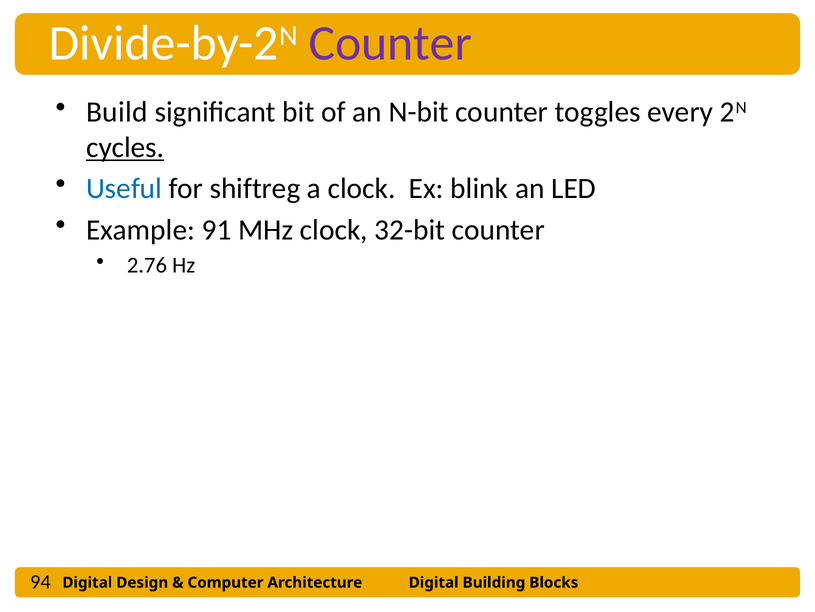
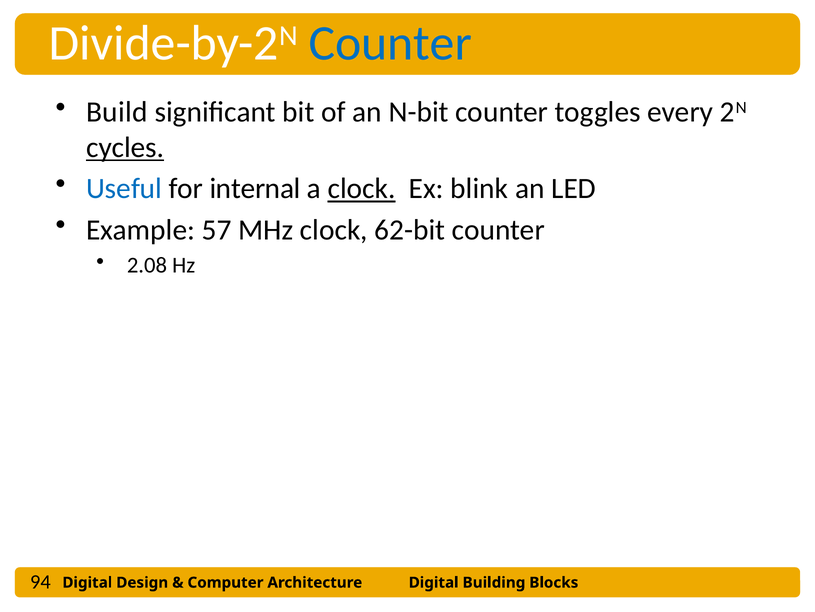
Counter colour: purple -> blue (390, 43)
shiftreg: shiftreg -> internal (255, 188)
clock underline: none -> present (362, 188)
91: 91 -> 57 (217, 230)
32-bit: 32-bit -> 62-bit (410, 230)
2.76: 2.76 -> 2.08 (147, 265)
